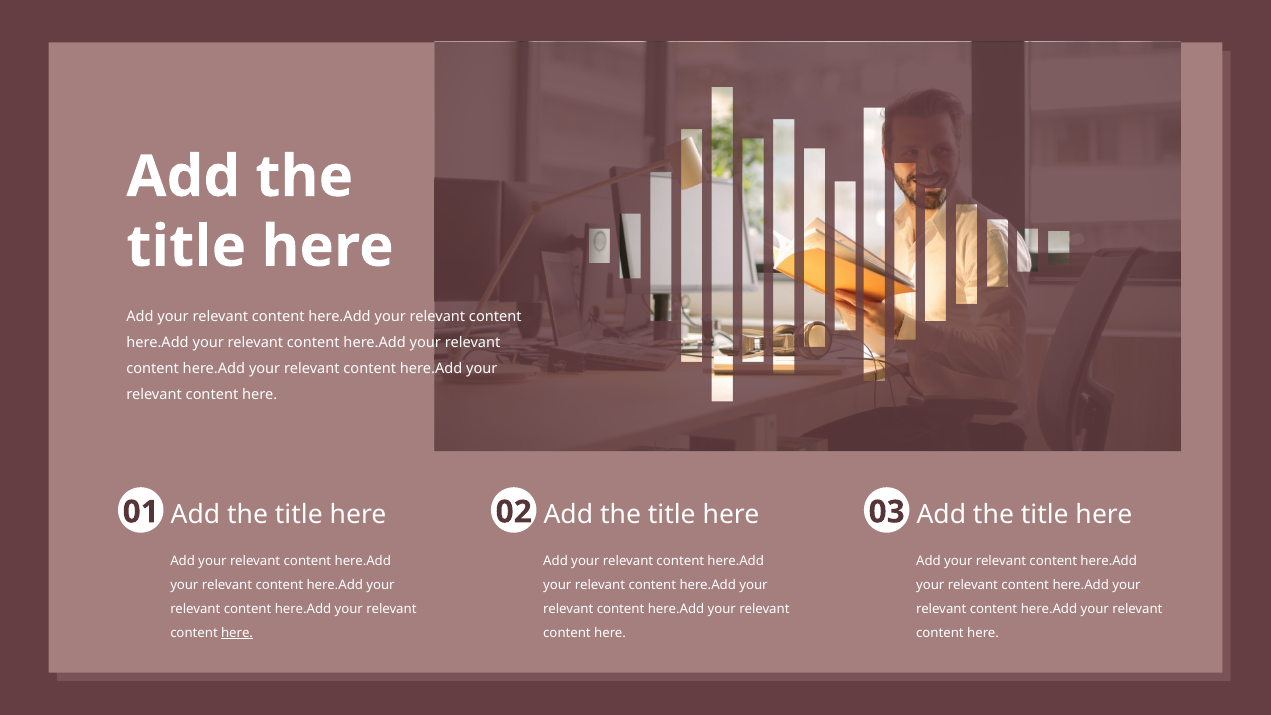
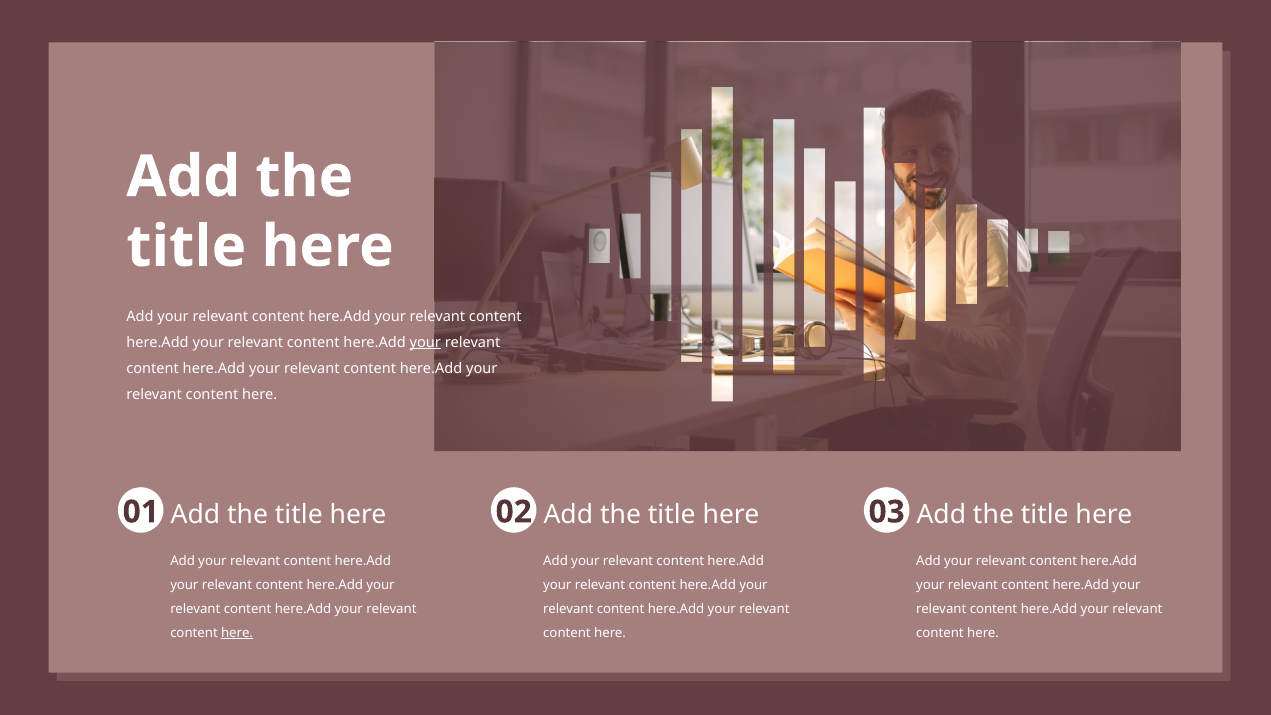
your underline: none -> present (425, 342)
